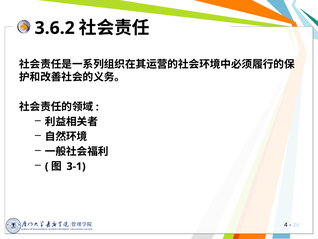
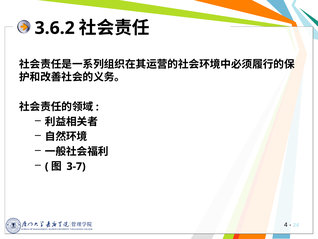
3-1: 3-1 -> 3-7 (76, 166)
